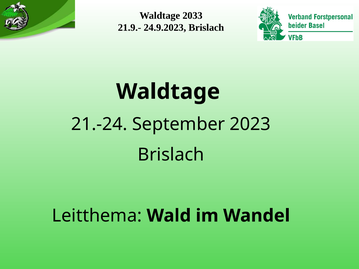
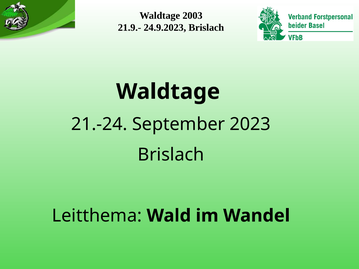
2033: 2033 -> 2003 (192, 16)
